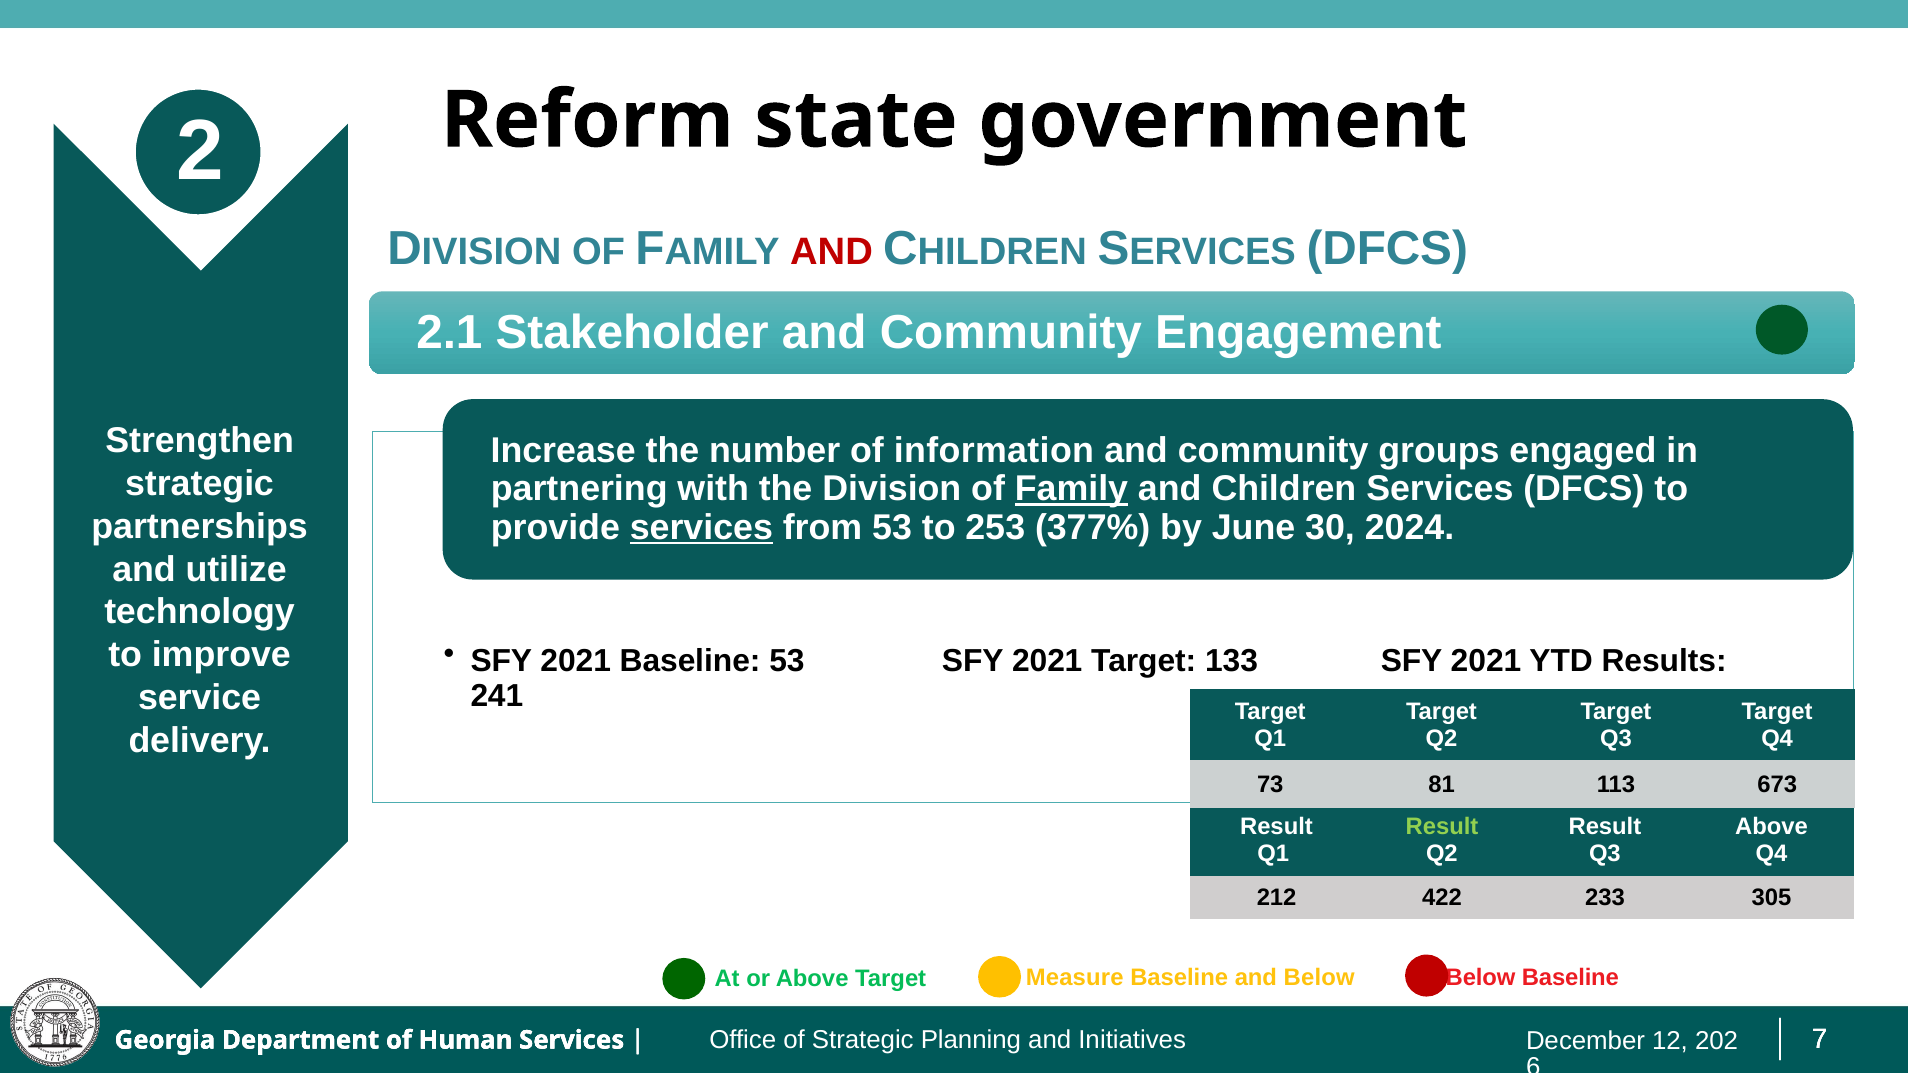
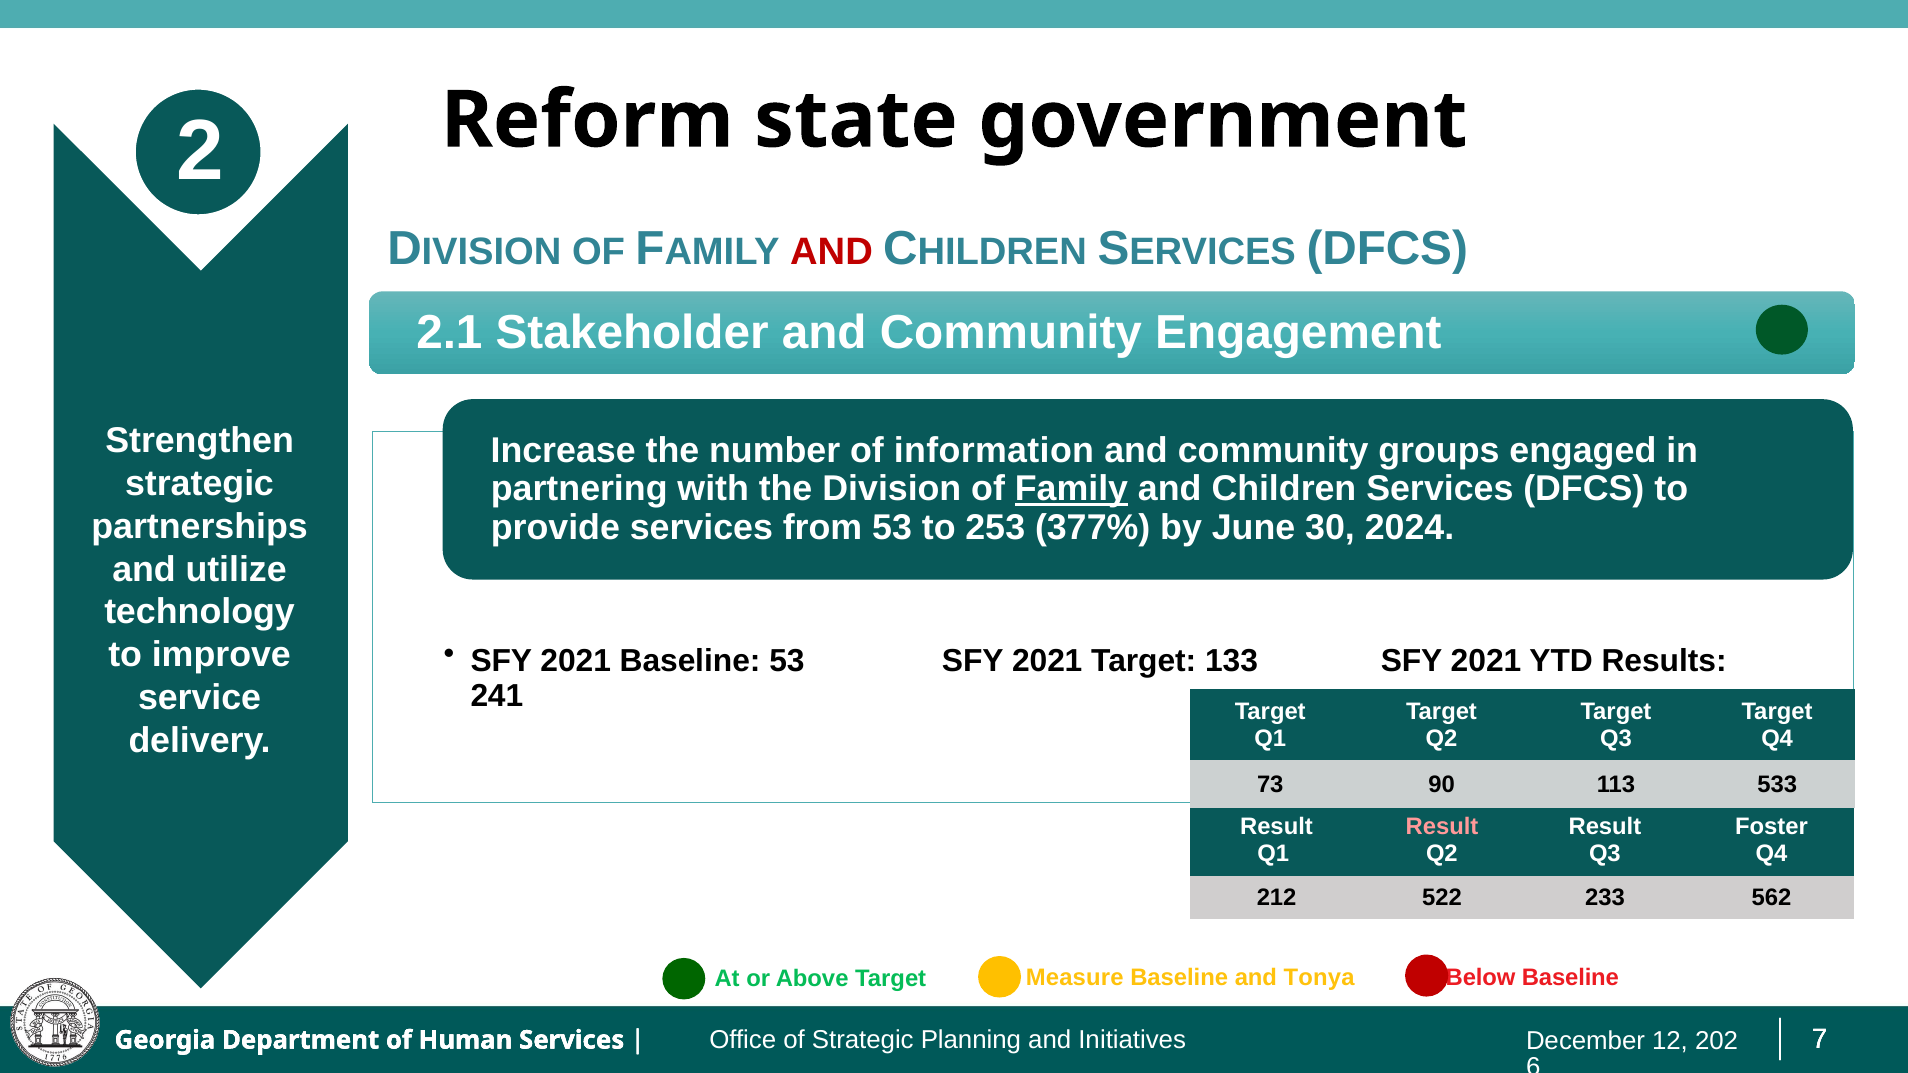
services underline: present -> none (701, 528)
81: 81 -> 90 (1442, 785)
673: 673 -> 533 (1777, 785)
Result colour: light green -> pink (1442, 827)
Above: Above -> Foster (1771, 827)
422: 422 -> 522 (1442, 898)
305: 305 -> 562 (1772, 898)
and Below: Below -> Tonya (1319, 977)
